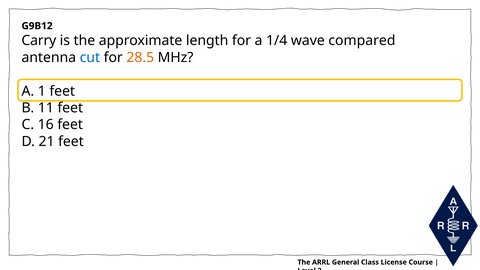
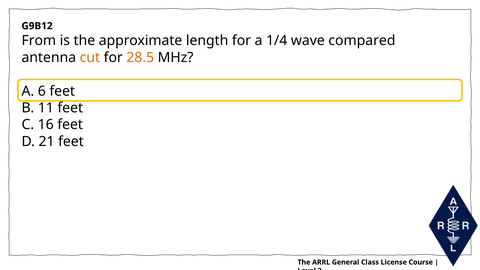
Carry: Carry -> From (39, 41)
cut colour: blue -> orange (90, 57)
1: 1 -> 6 (42, 91)
